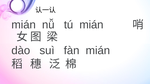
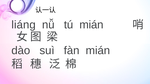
mián: mián -> liáng (24, 25)
